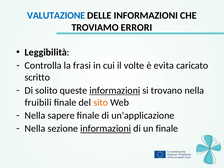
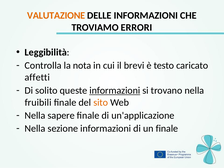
VALUTAZIONE colour: blue -> orange (56, 15)
frasi: frasi -> nota (82, 65)
volte: volte -> brevi (134, 65)
evita: evita -> testo (164, 65)
scritto: scritto -> affetti (37, 77)
informazioni underline: present -> none (106, 129)
